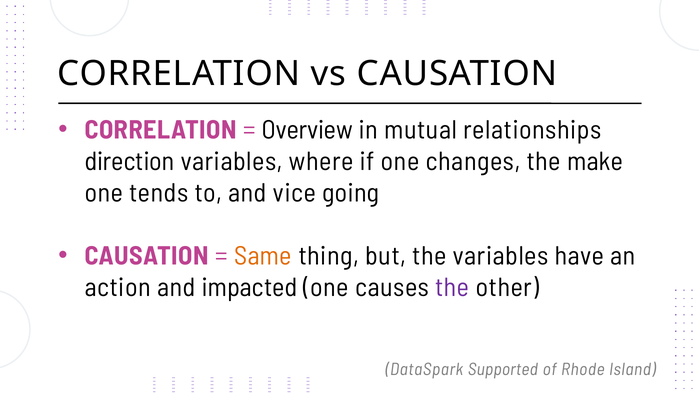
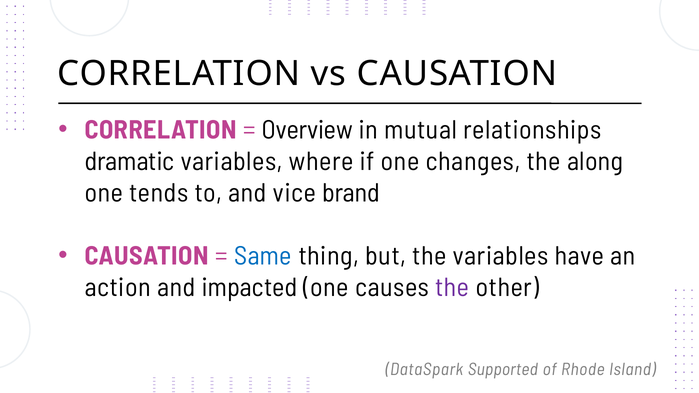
direction: direction -> dramatic (130, 162)
make: make -> along (595, 162)
going: going -> brand (351, 193)
Same colour: orange -> blue (263, 256)
